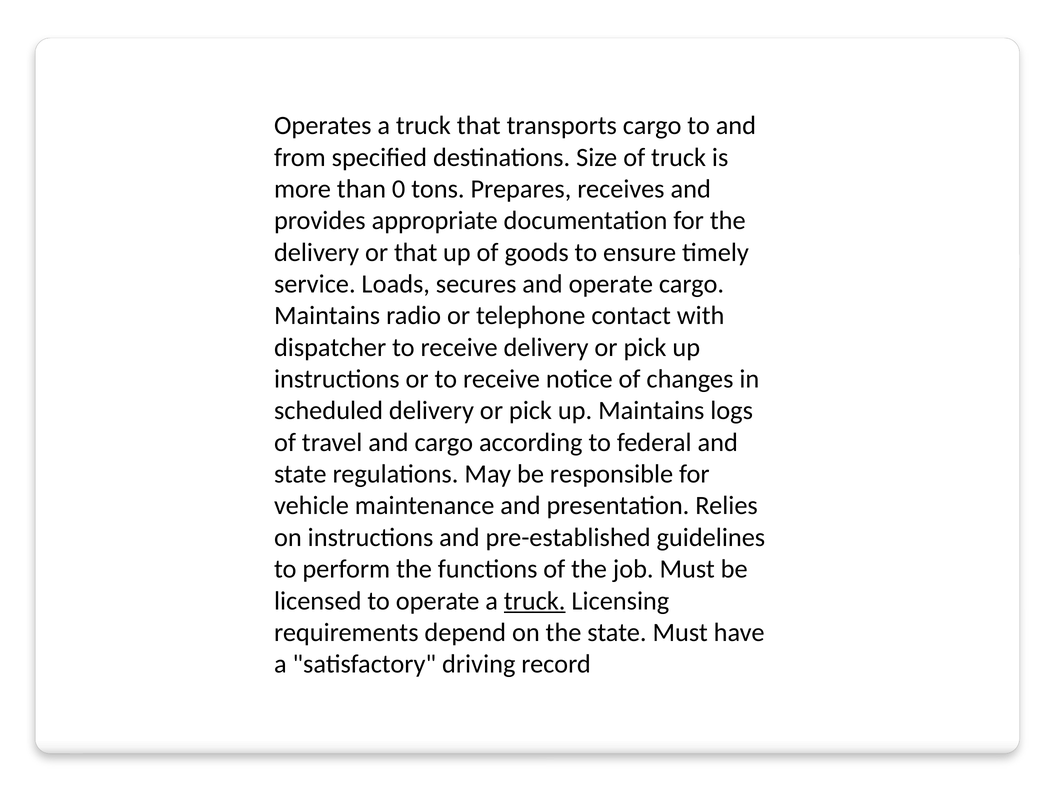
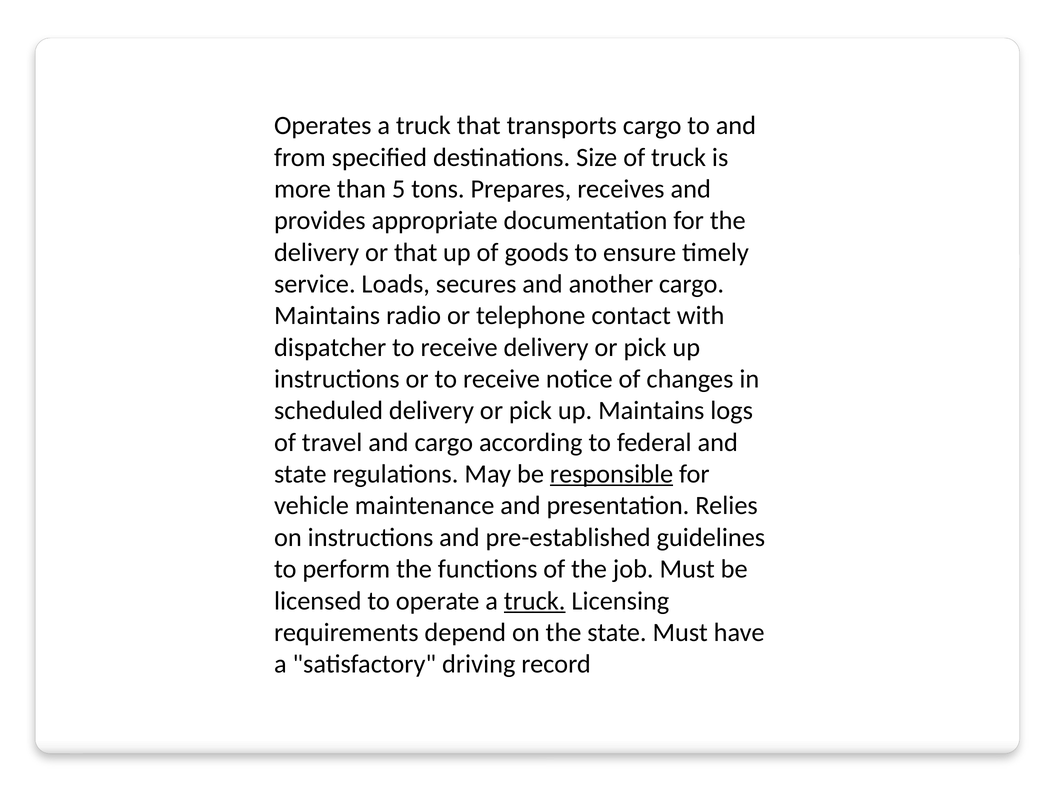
0: 0 -> 5 (399, 189)
and operate: operate -> another (611, 284)
responsible underline: none -> present (612, 474)
